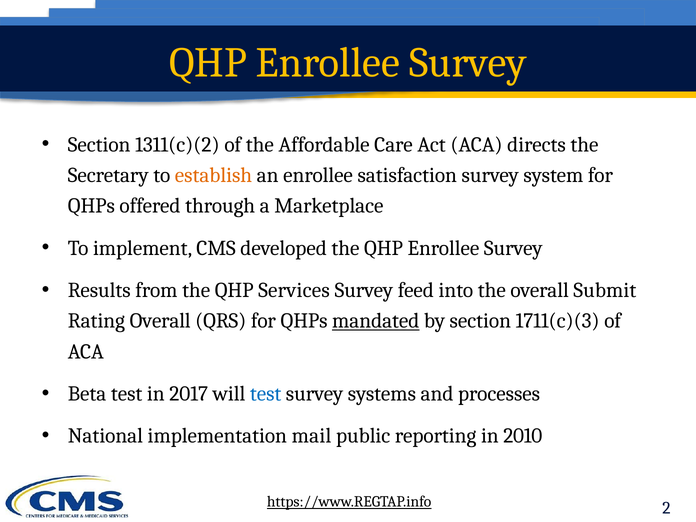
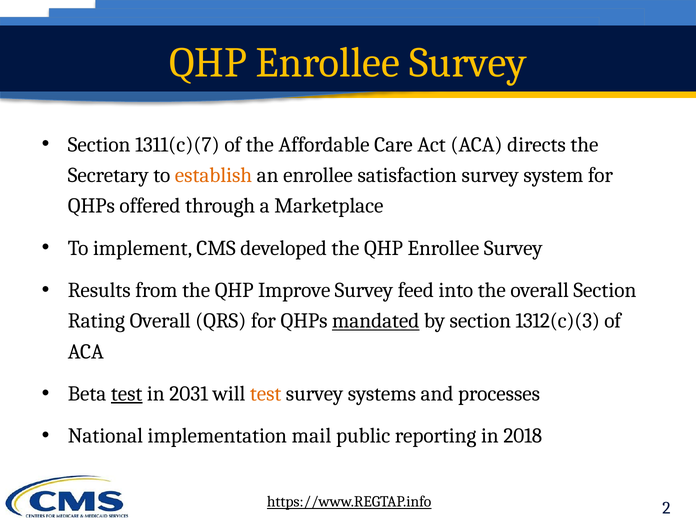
1311(c)(2: 1311(c)(2 -> 1311(c)(7 (177, 145)
Services: Services -> Improve (294, 290)
overall Submit: Submit -> Section (605, 290)
1711(c)(3: 1711(c)(3 -> 1312(c)(3 (558, 321)
test underline: none -> present (127, 394)
2017: 2017 -> 2031 (189, 394)
test colour: blue -> orange (266, 394)
2010: 2010 -> 2018 (523, 436)
